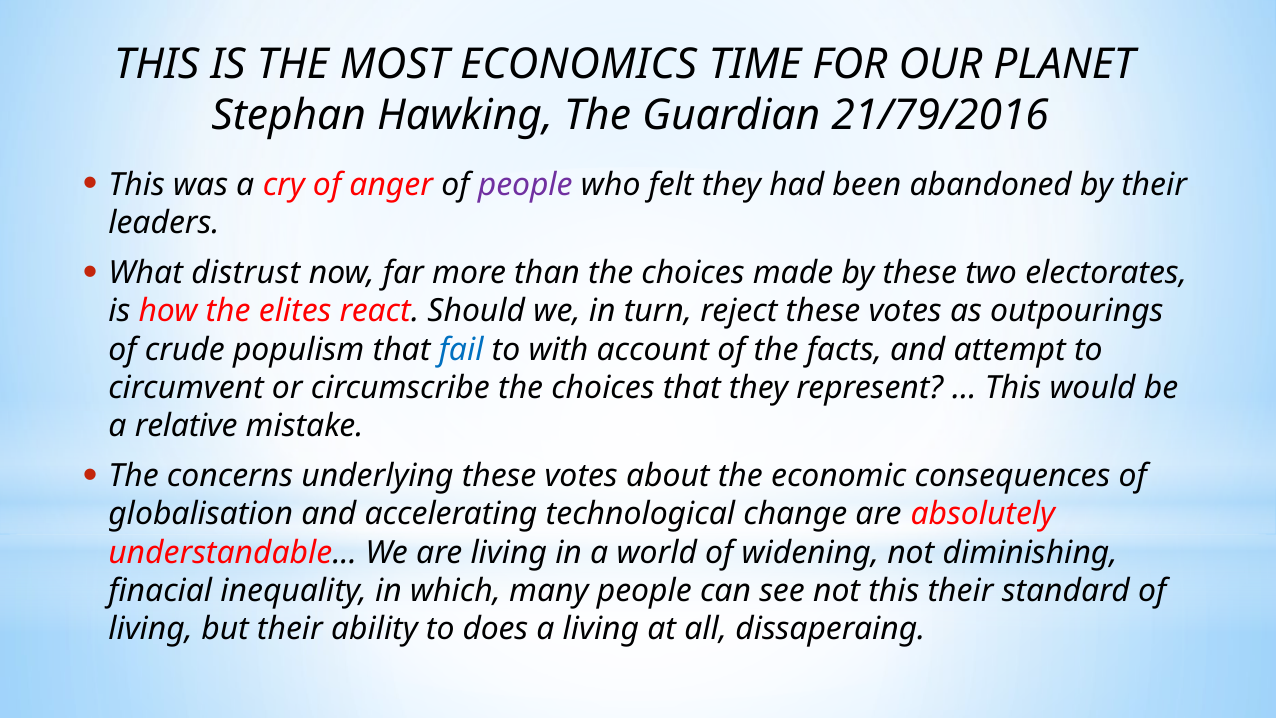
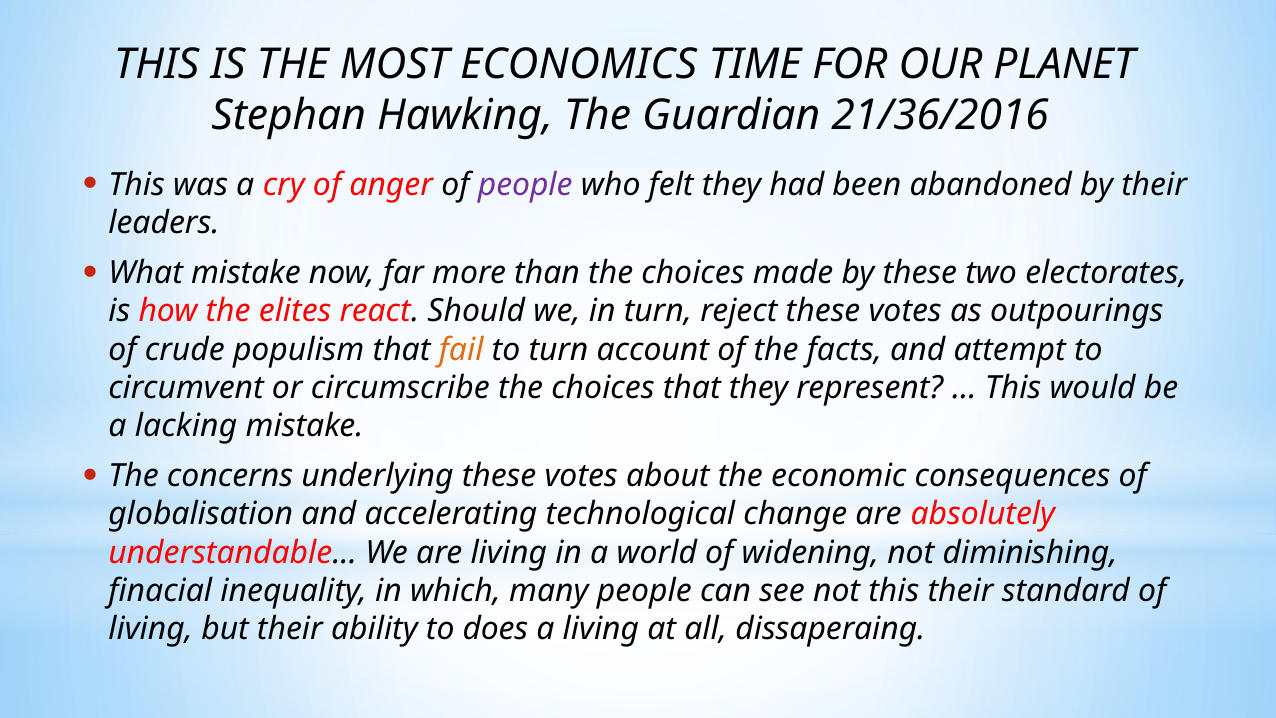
21/79/2016: 21/79/2016 -> 21/36/2016 (940, 115)
What distrust: distrust -> mistake (246, 273)
fail colour: blue -> orange (461, 349)
to with: with -> turn (559, 349)
relative: relative -> lacking (186, 426)
